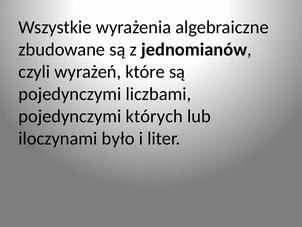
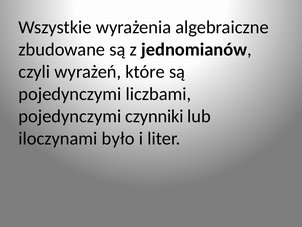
których: których -> czynniki (154, 116)
